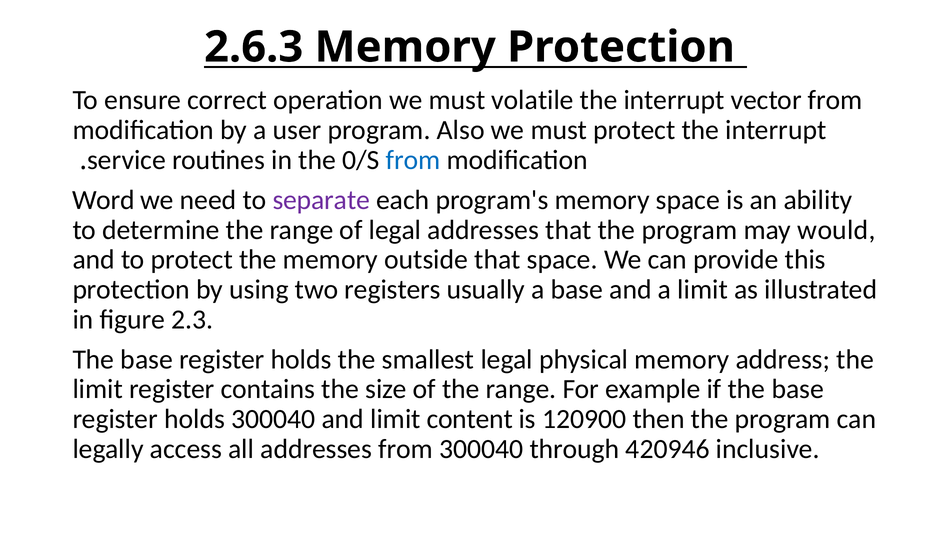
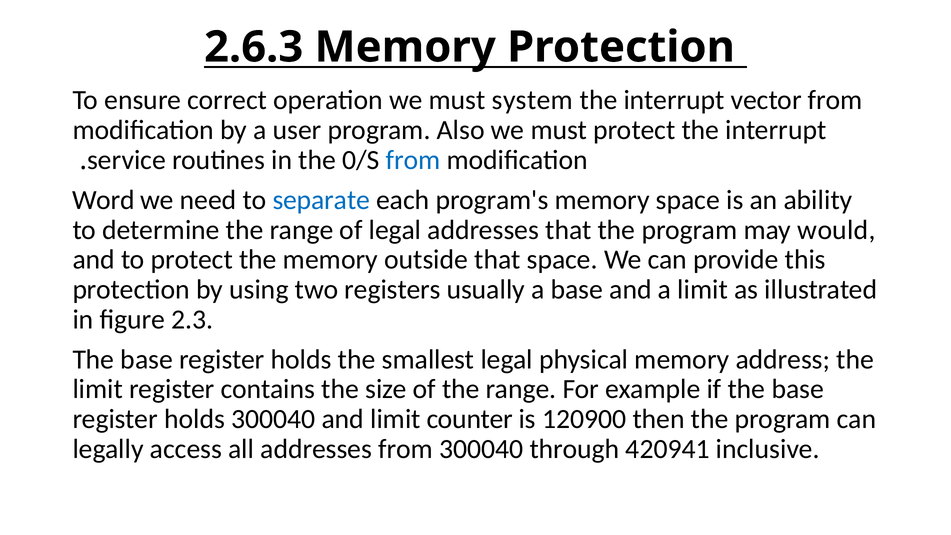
volatile: volatile -> system (532, 100)
separate colour: purple -> blue (321, 200)
content: content -> counter (470, 419)
420946: 420946 -> 420941 (668, 449)
